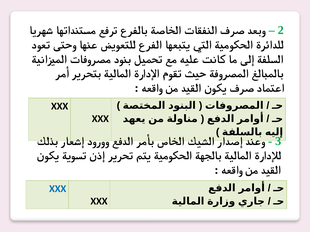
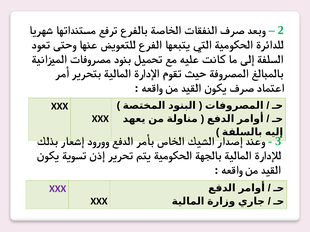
XXX colour: blue -> purple (58, 189)
